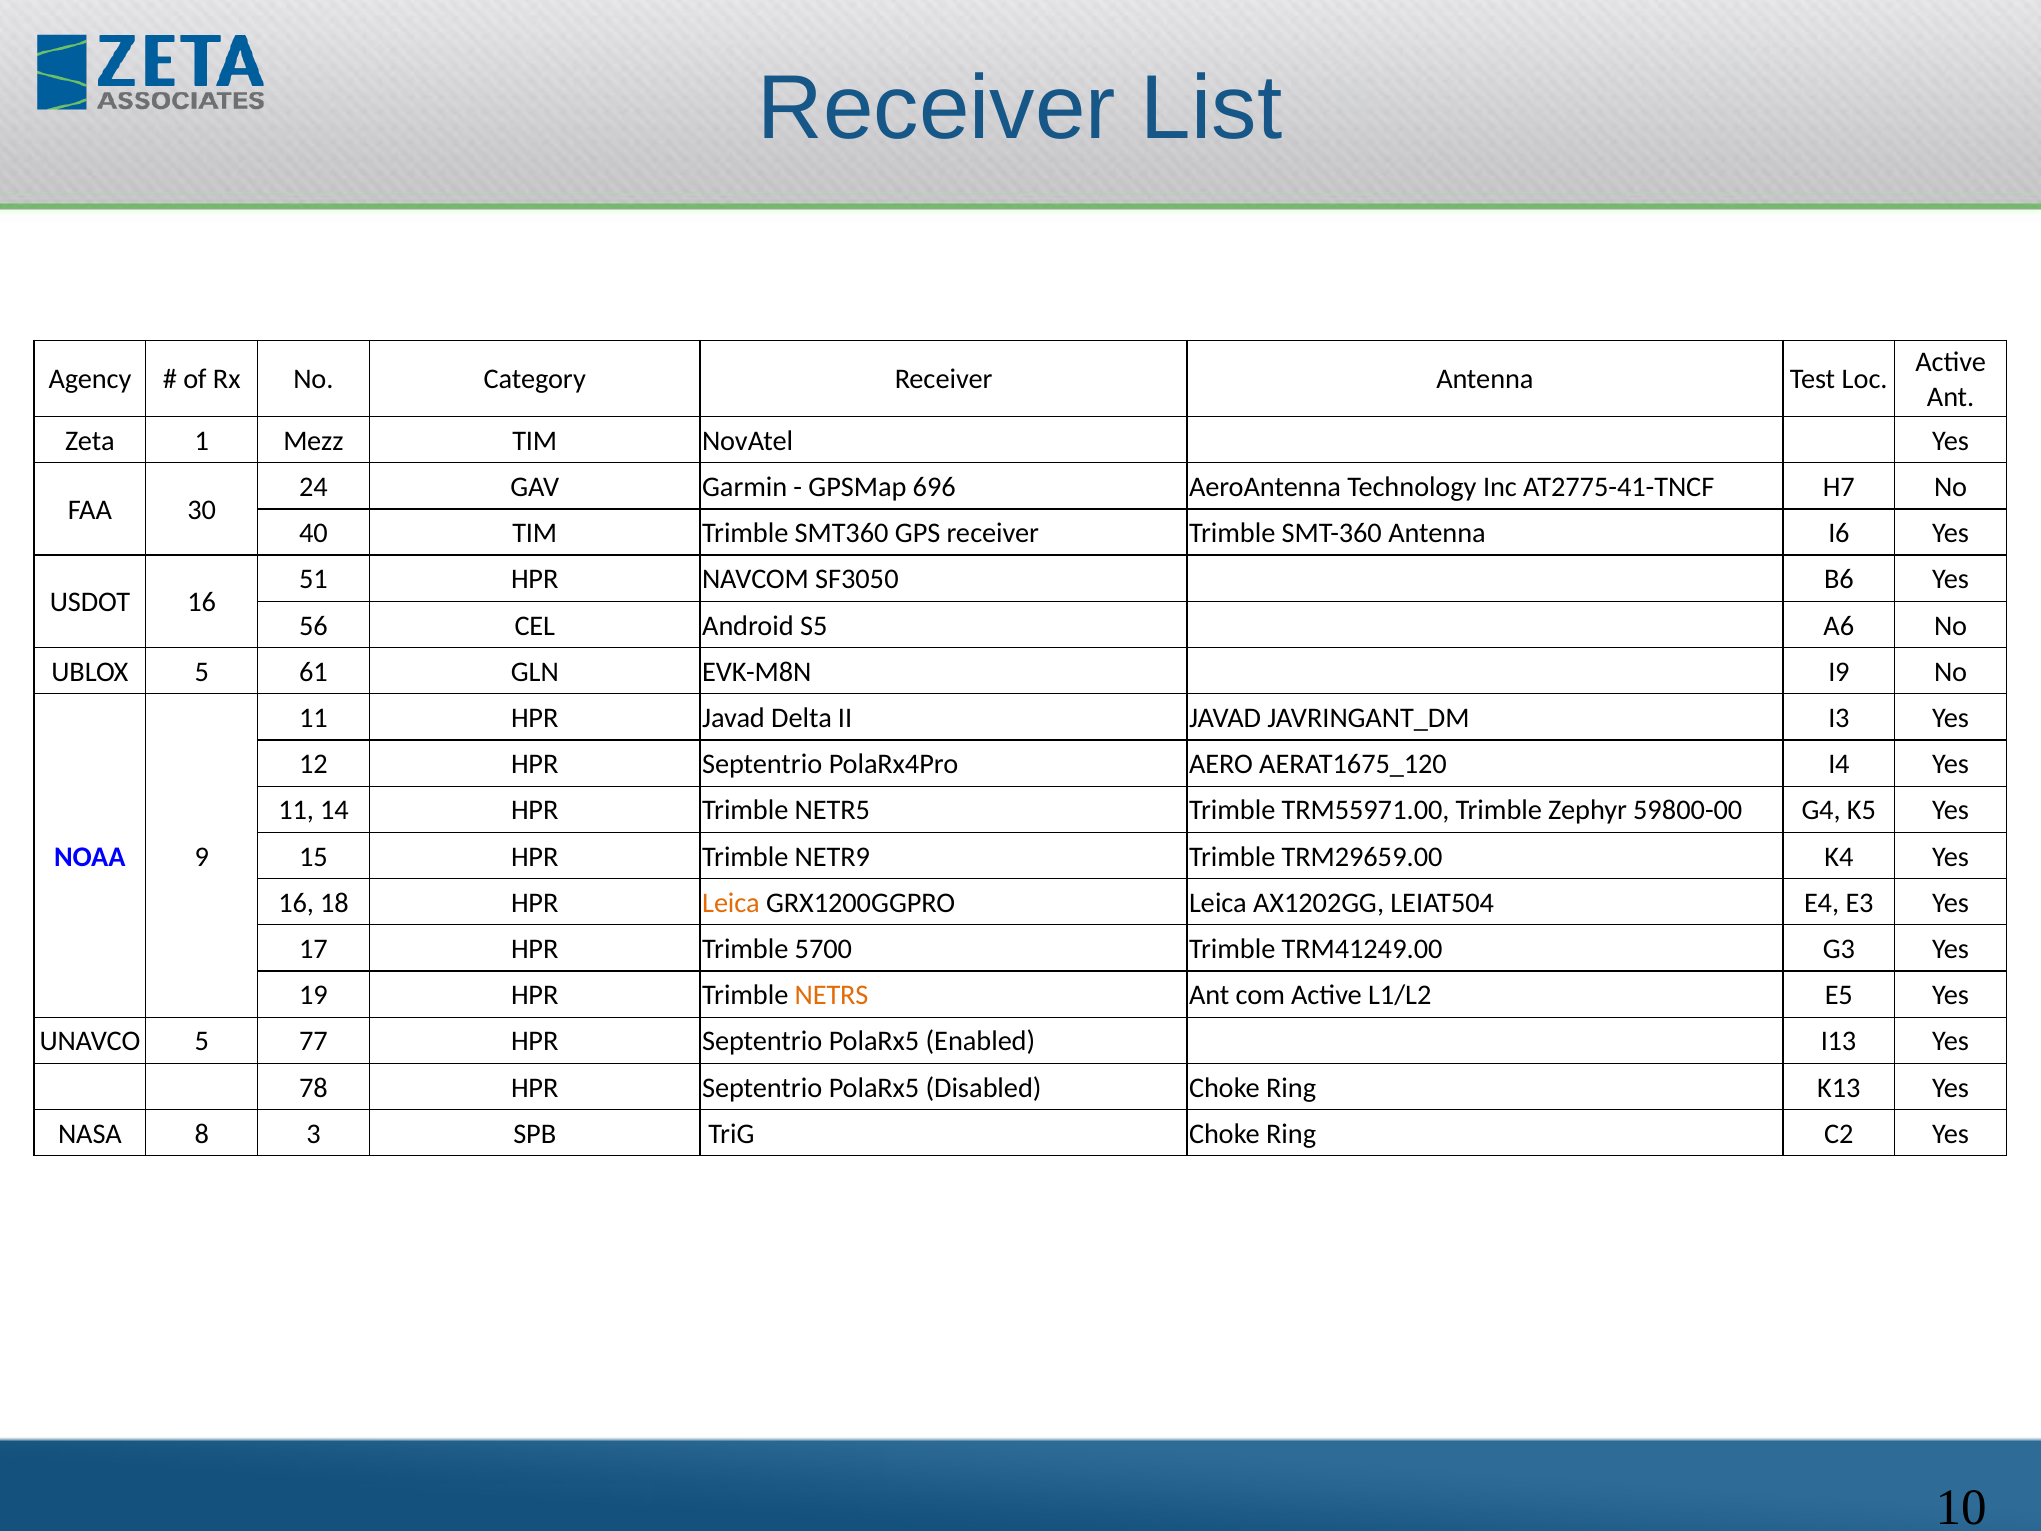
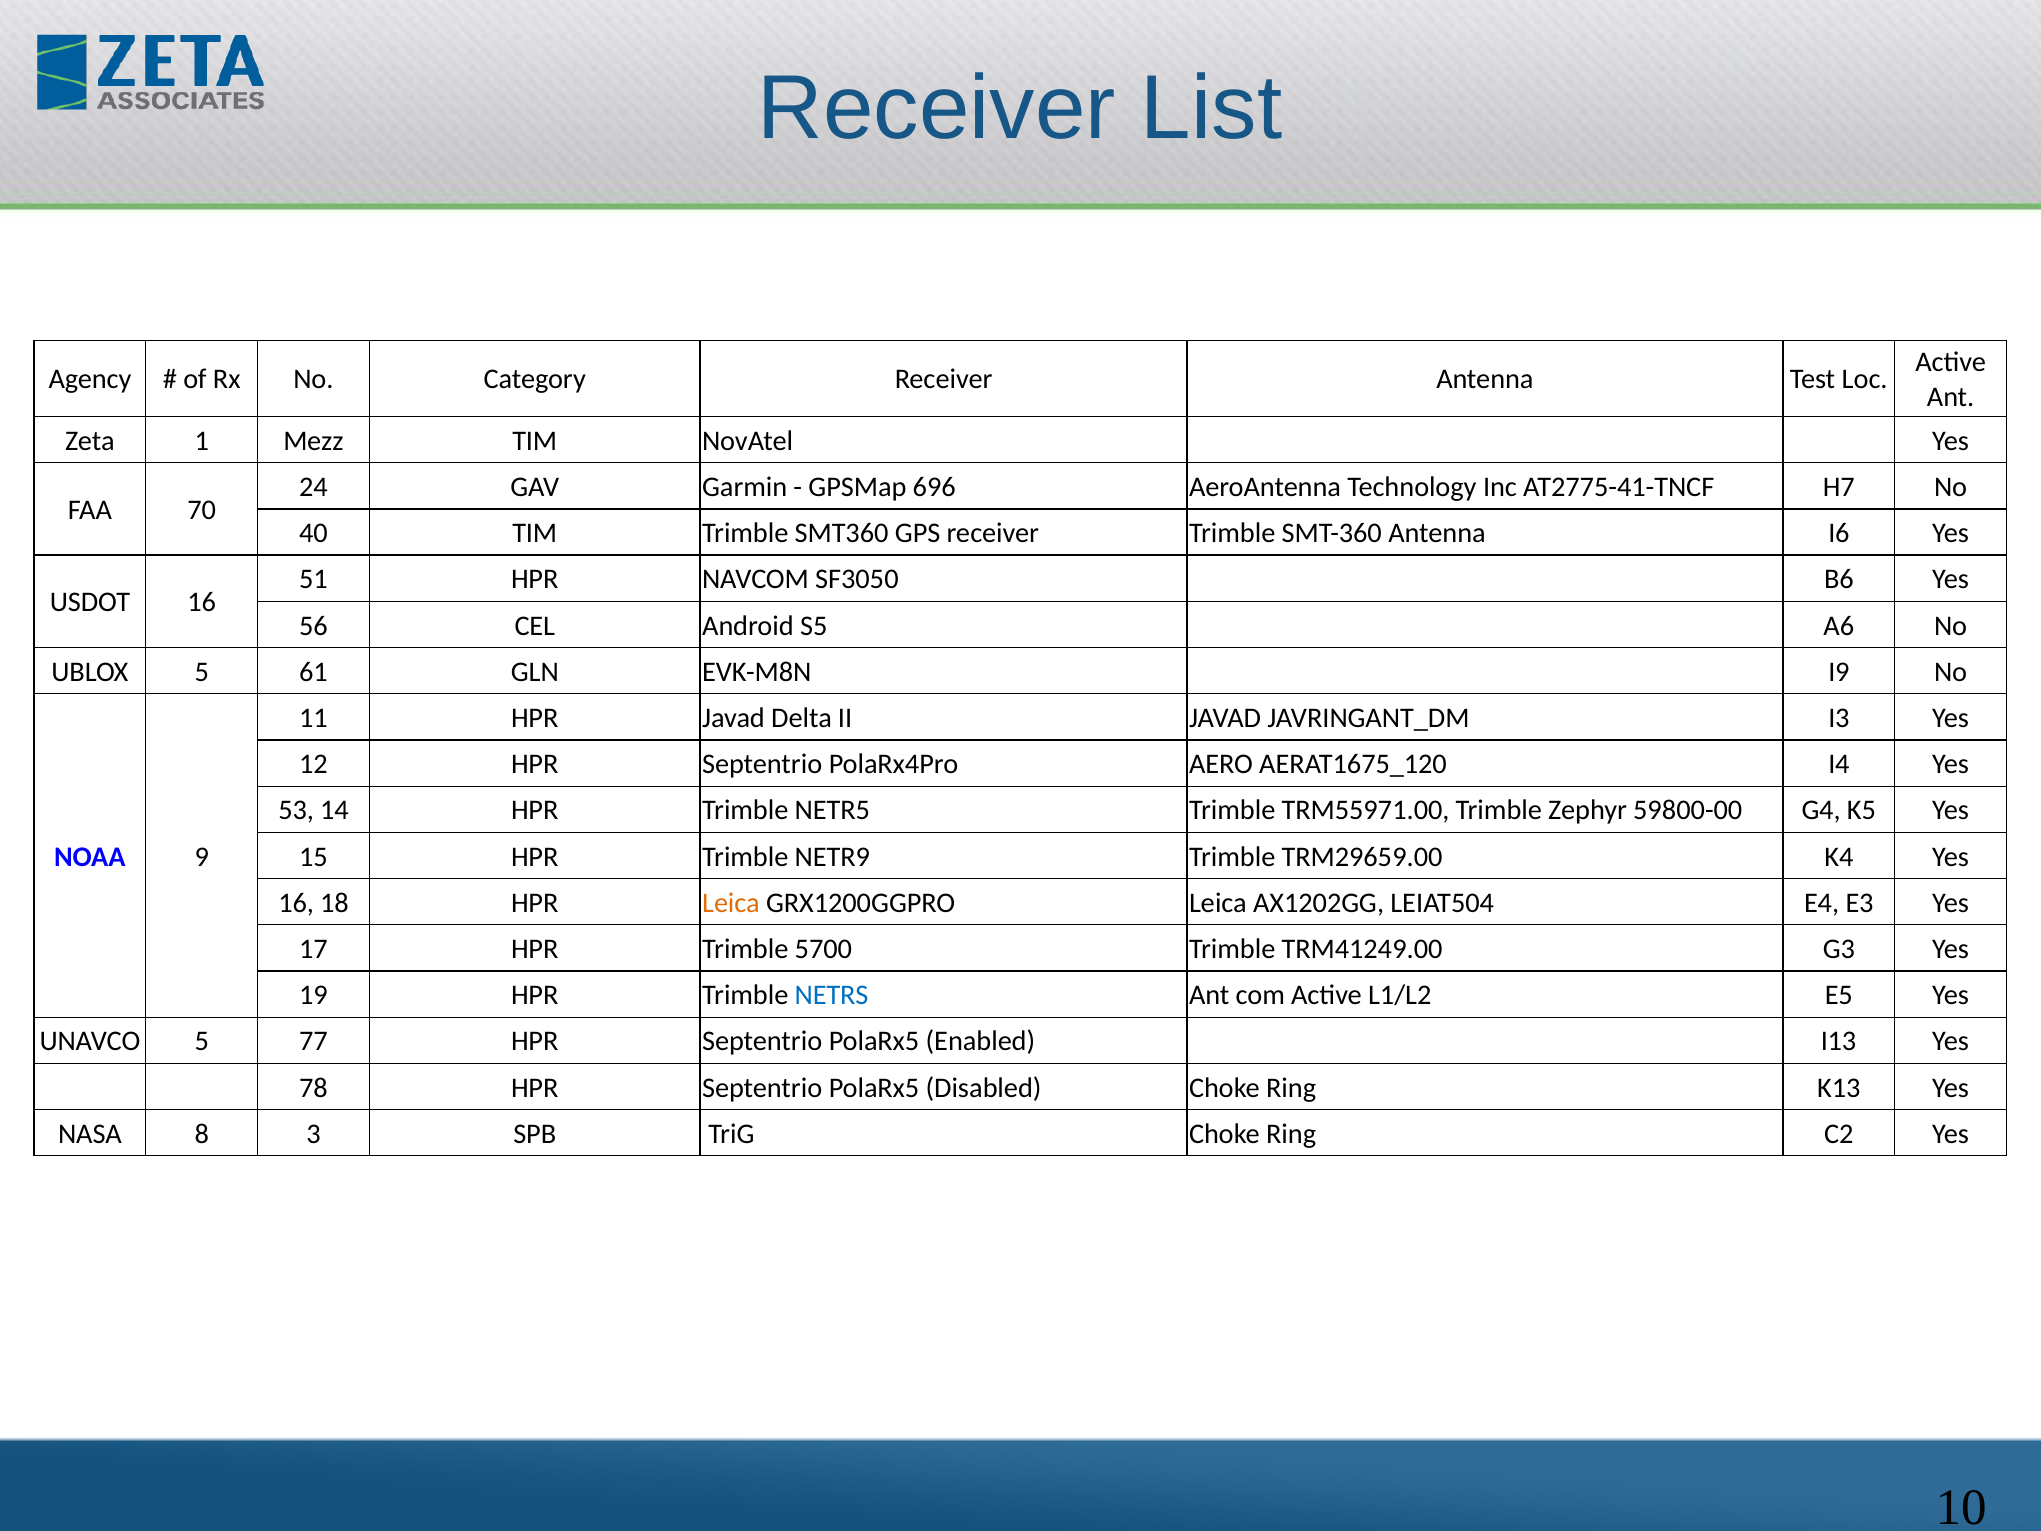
30: 30 -> 70 (202, 510)
11: 11 -> 53 (296, 810)
NETRS colour: orange -> blue (832, 995)
